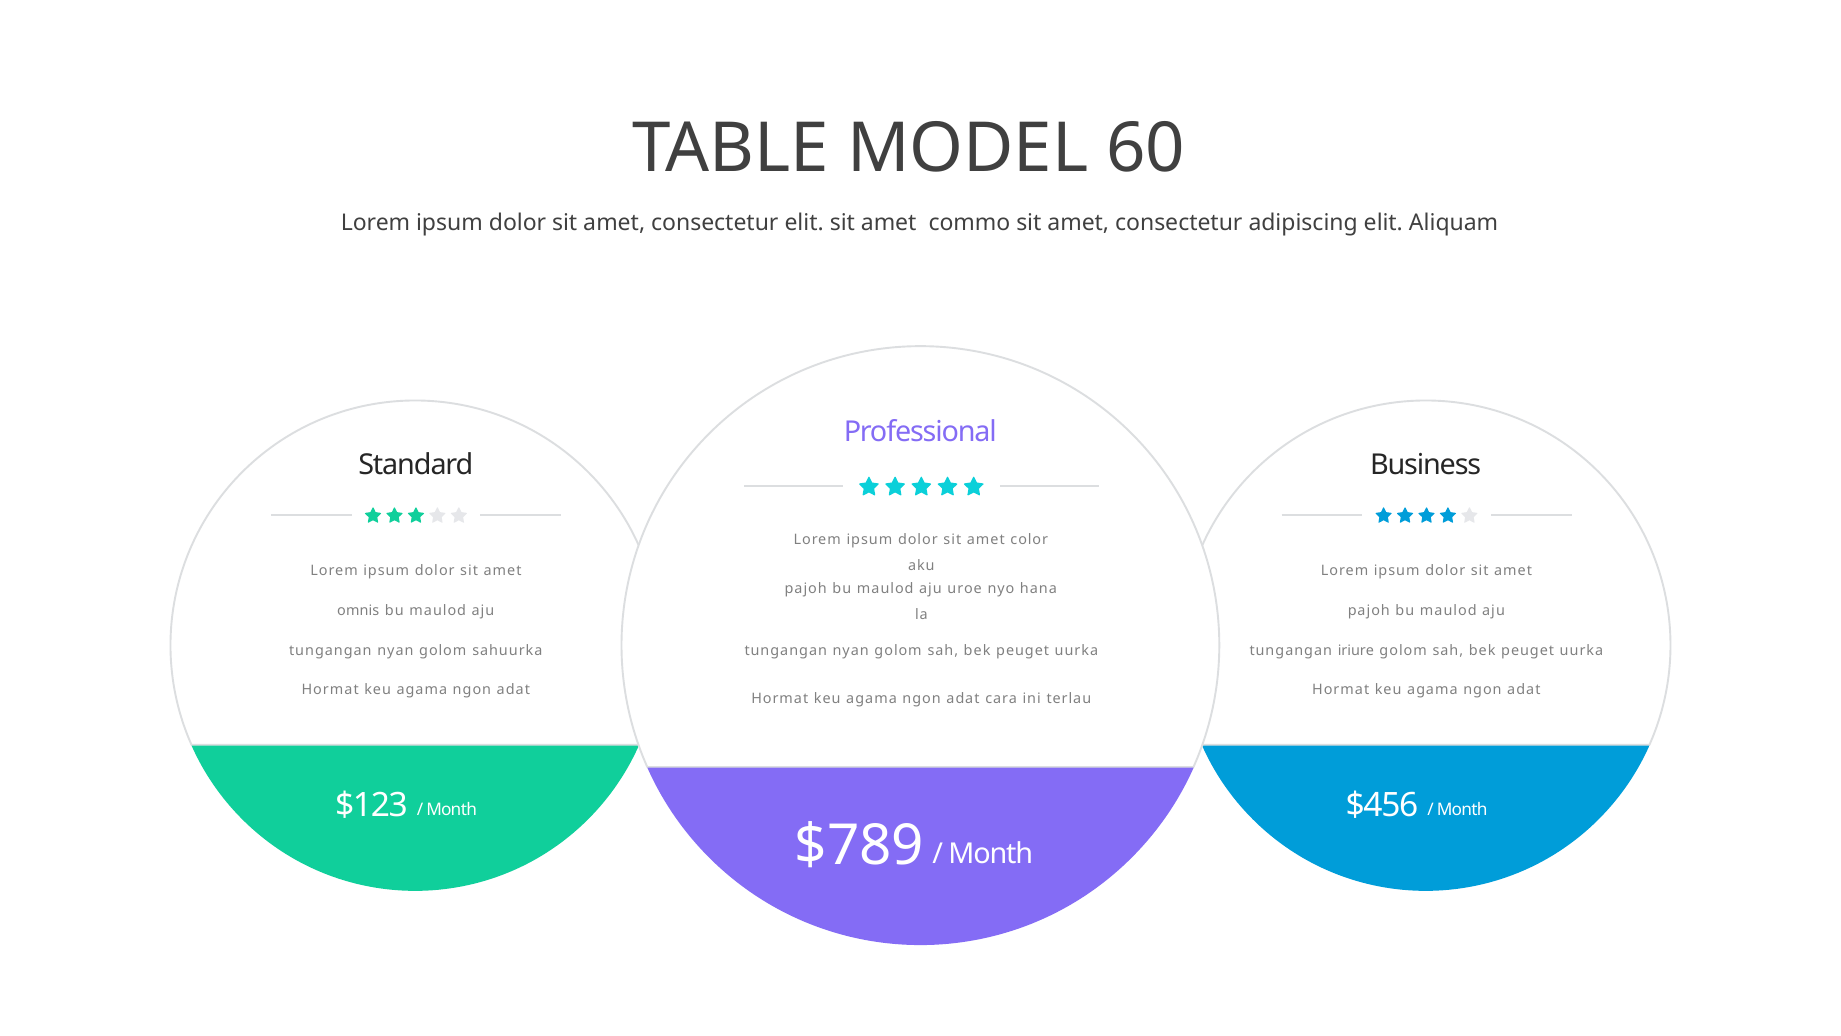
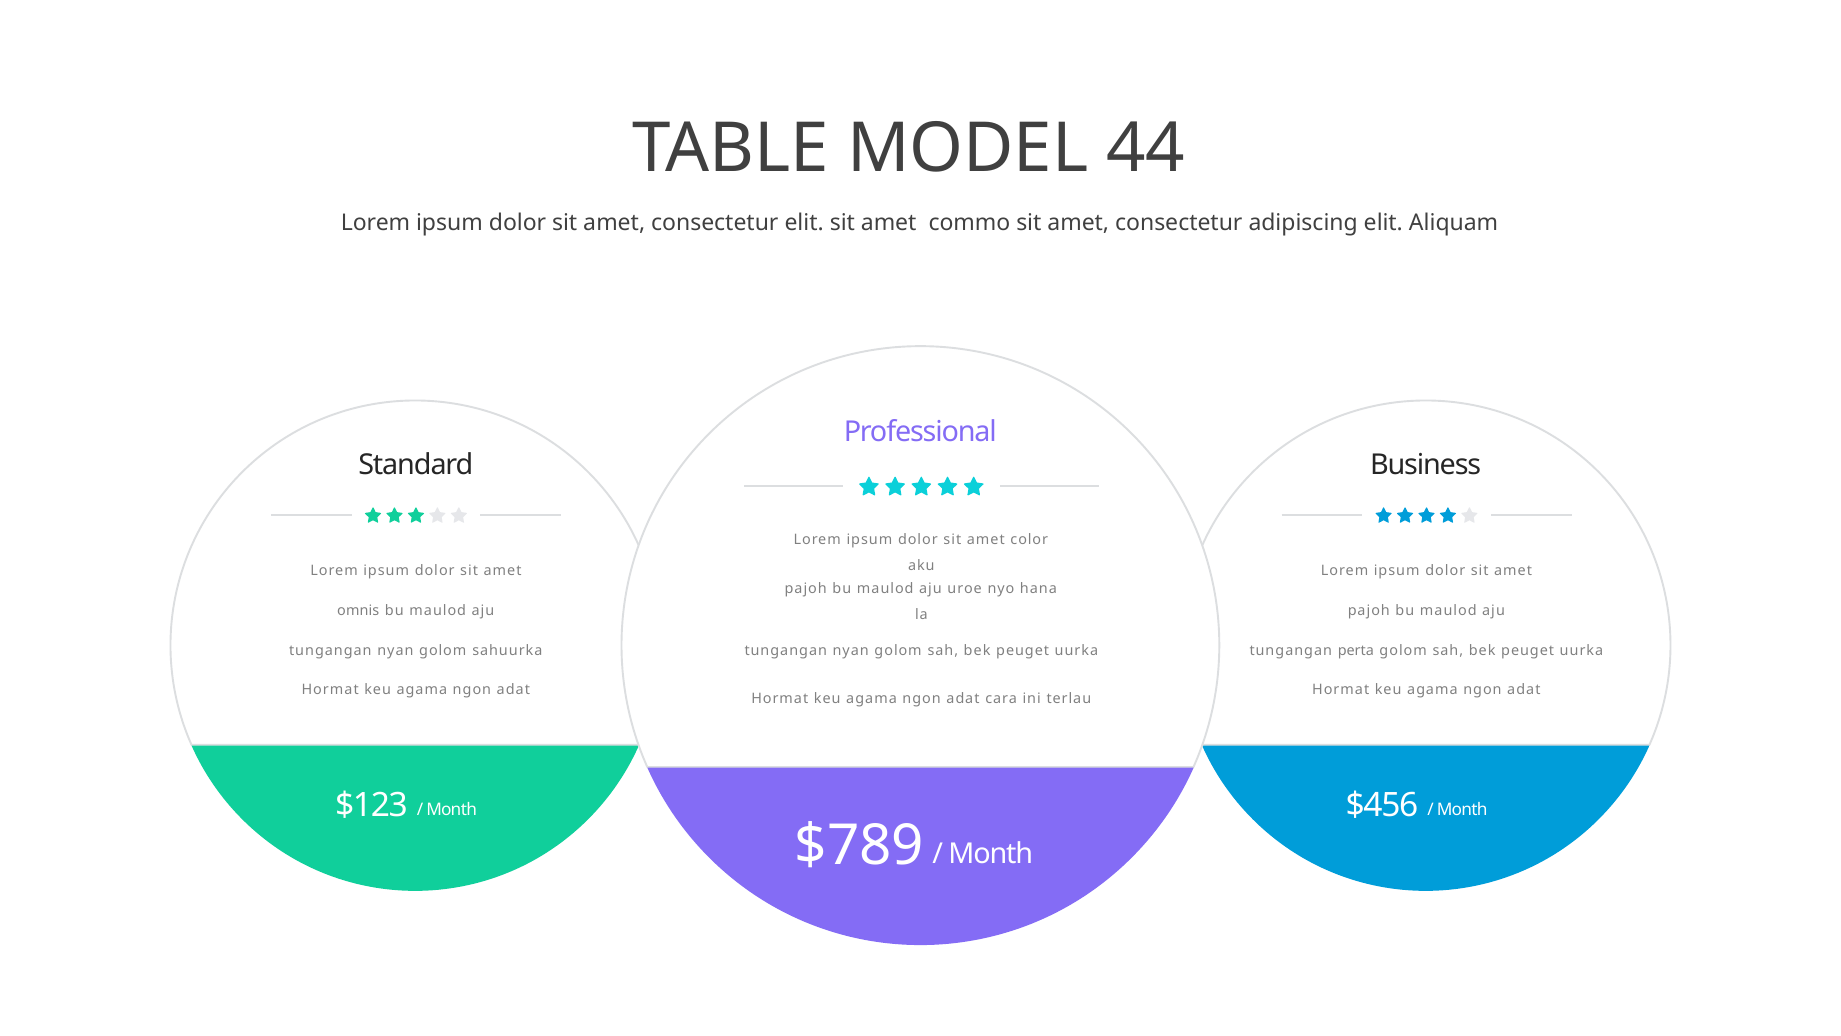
60: 60 -> 44 (1146, 149)
iriure: iriure -> perta (1356, 650)
